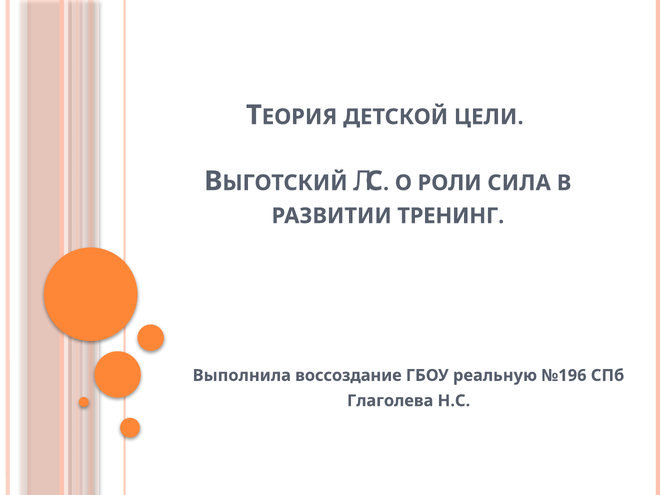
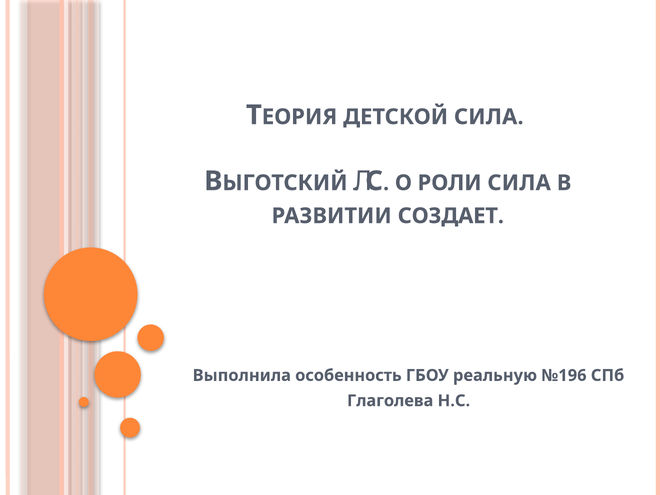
ДЕТСКОЙ ЦЕЛИ: ЦЕЛИ -> СИЛА (489, 117)
ТРЕНИНГ: ТРЕНИНГ -> СОЗДАЕТ (451, 216)
воссоздание: воссоздание -> особенность (348, 375)
